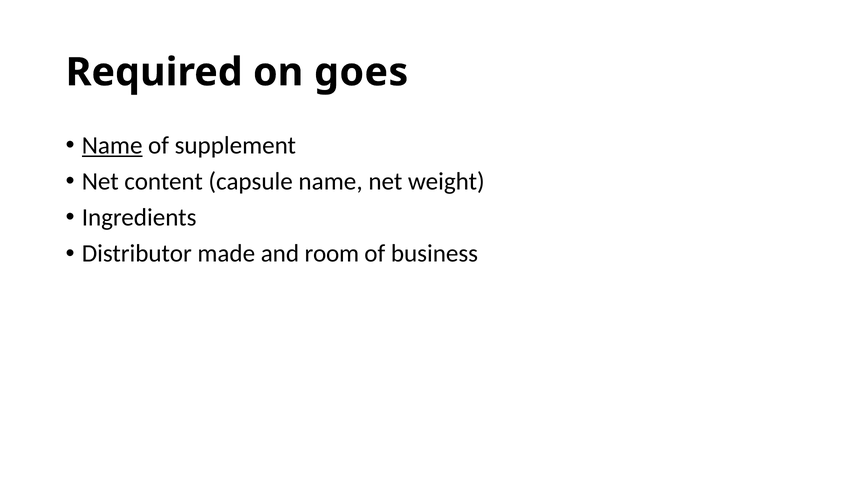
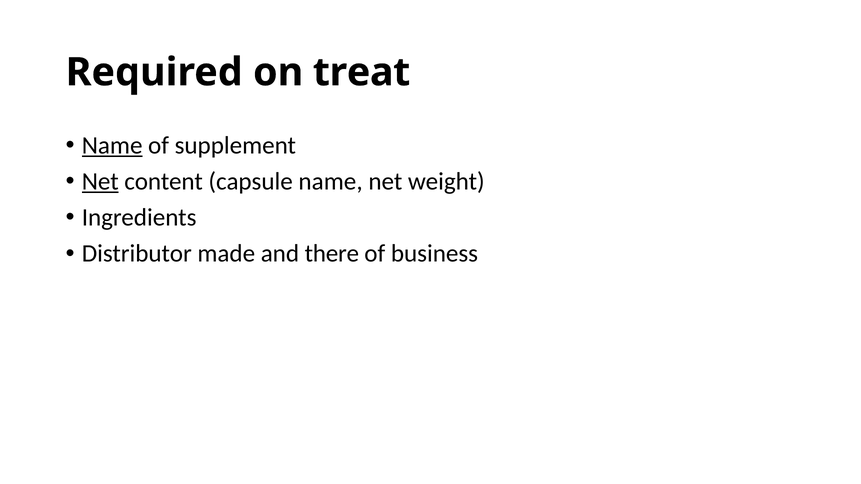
goes: goes -> treat (362, 72)
Net underline: none -> present (100, 182)
room: room -> there (332, 254)
